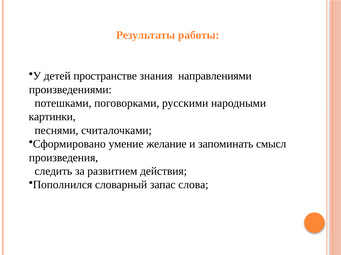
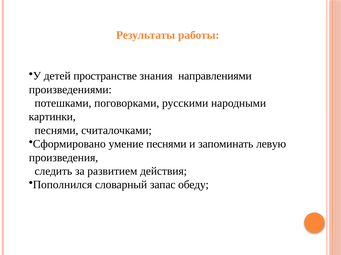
умение желание: желание -> песнями (166, 144)
смысл: смысл -> левую (271, 144)
слова: слова -> обеду (193, 185)
